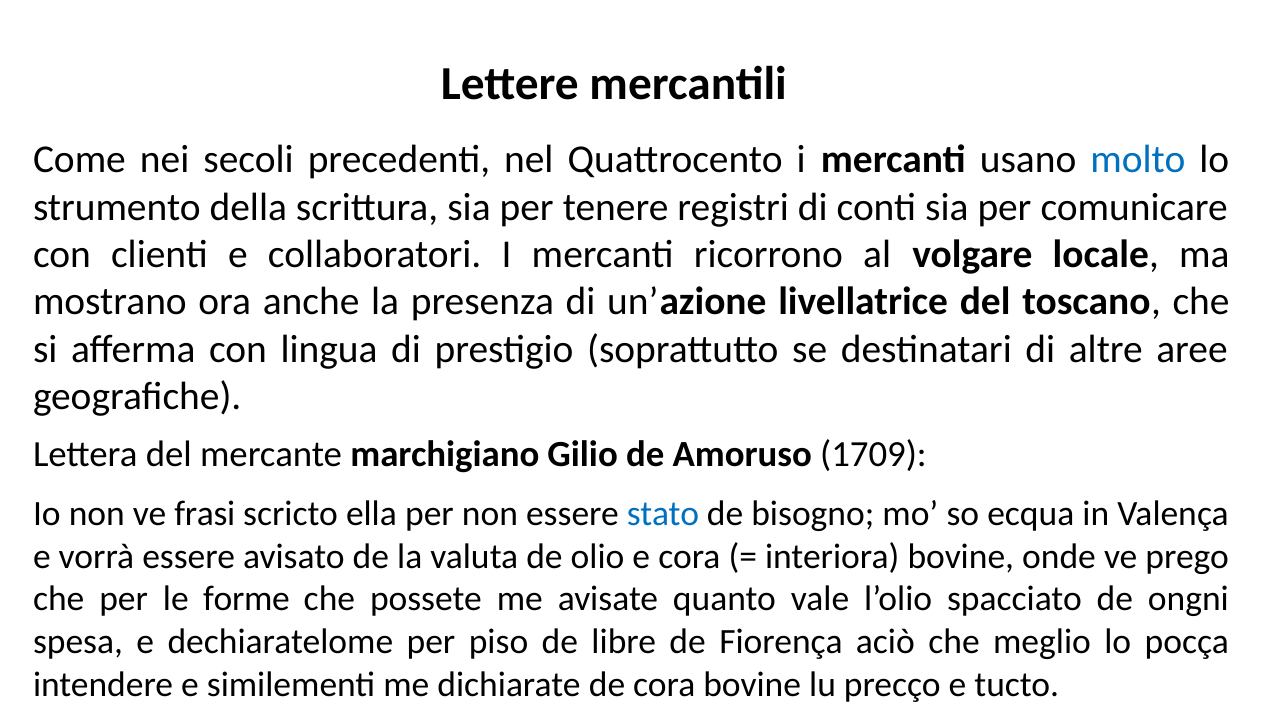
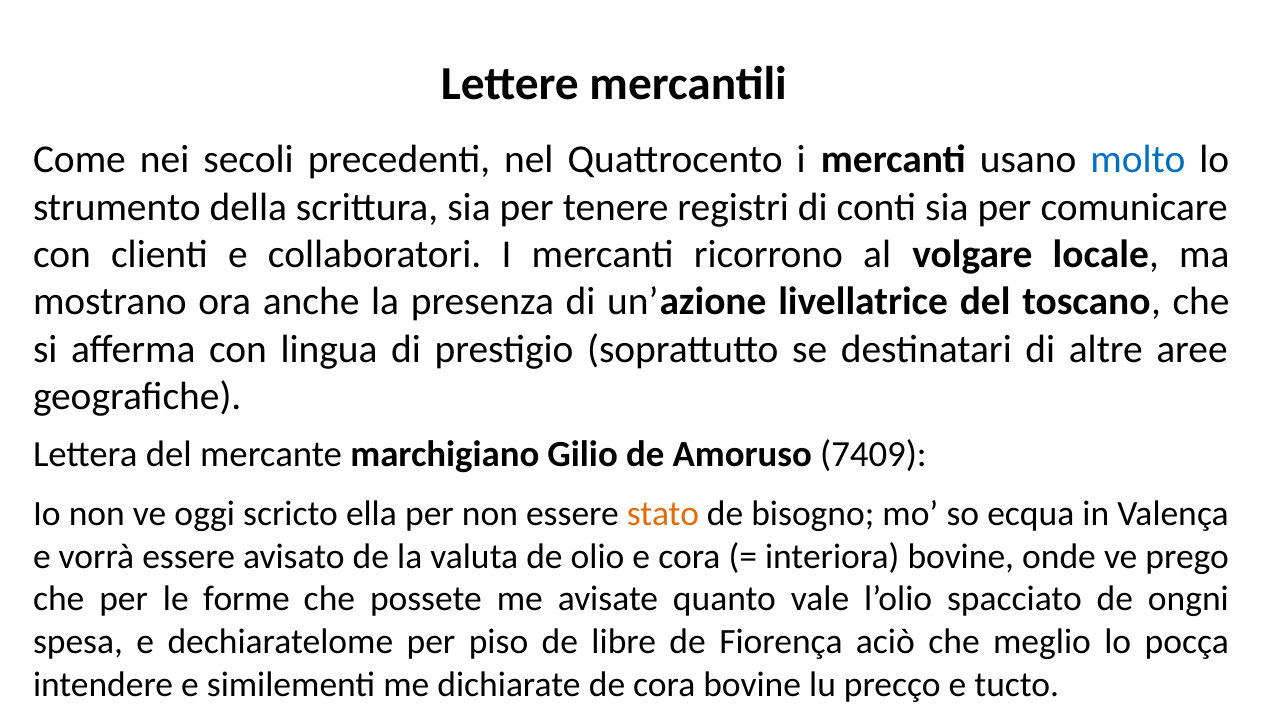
1709: 1709 -> 7409 (873, 455)
frasi: frasi -> oggi (205, 514)
stato colour: blue -> orange (663, 514)
